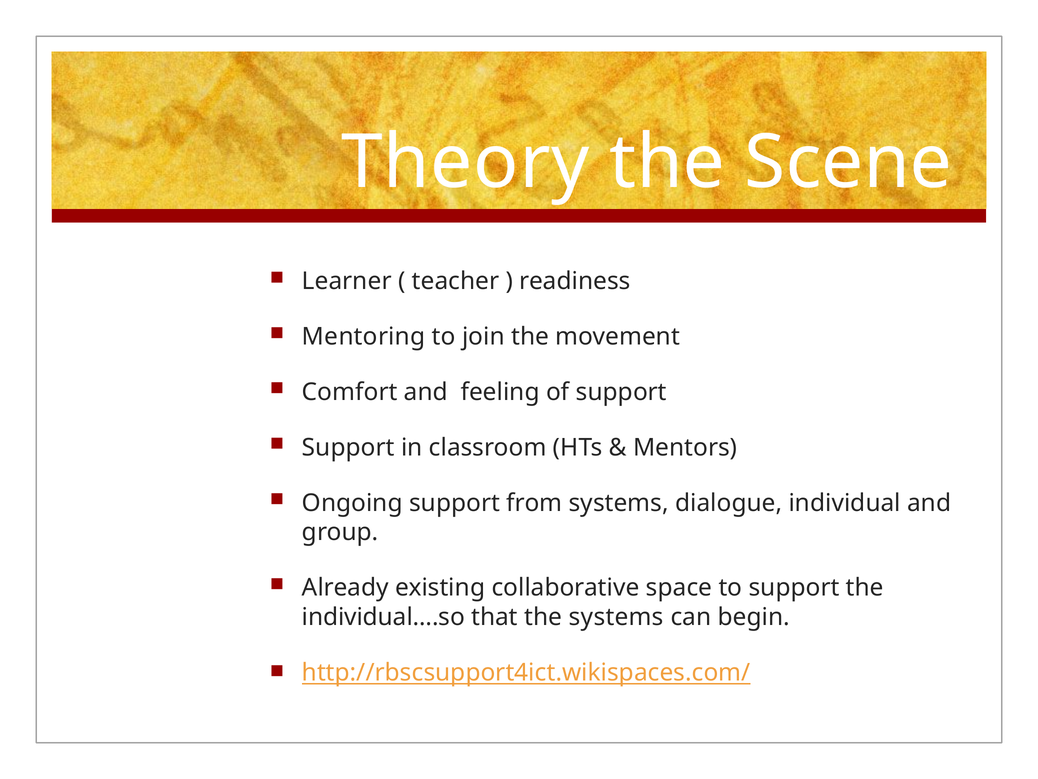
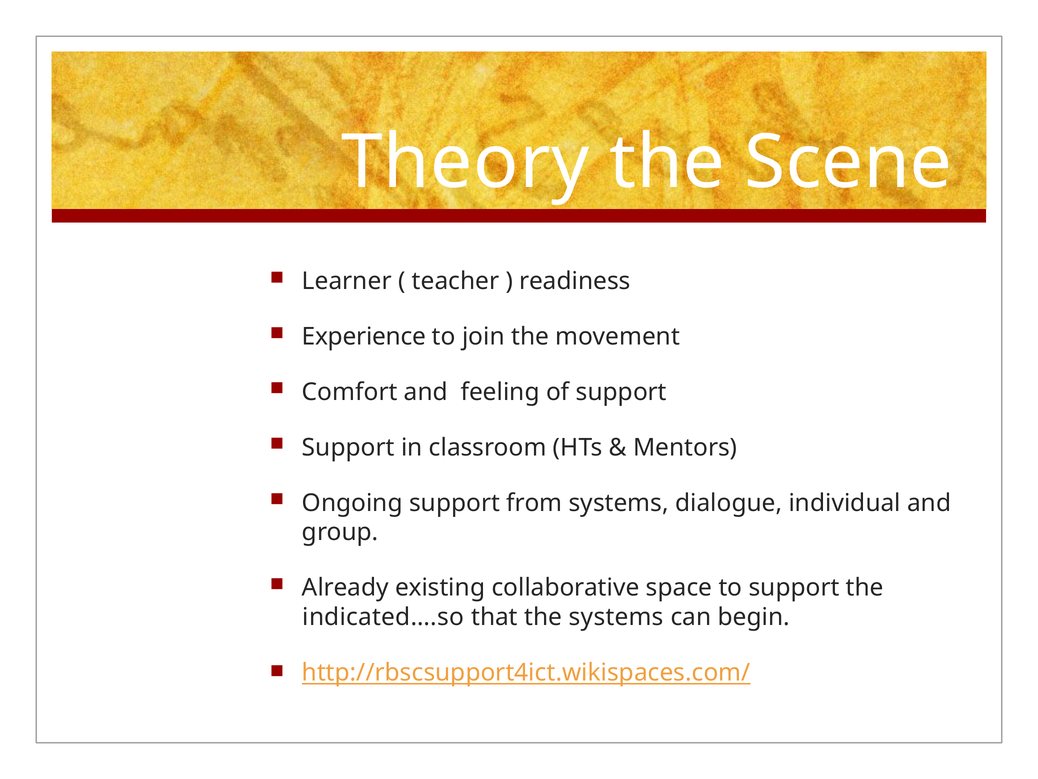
Mentoring: Mentoring -> Experience (364, 336)
individual….so: individual….so -> indicated….so (383, 617)
